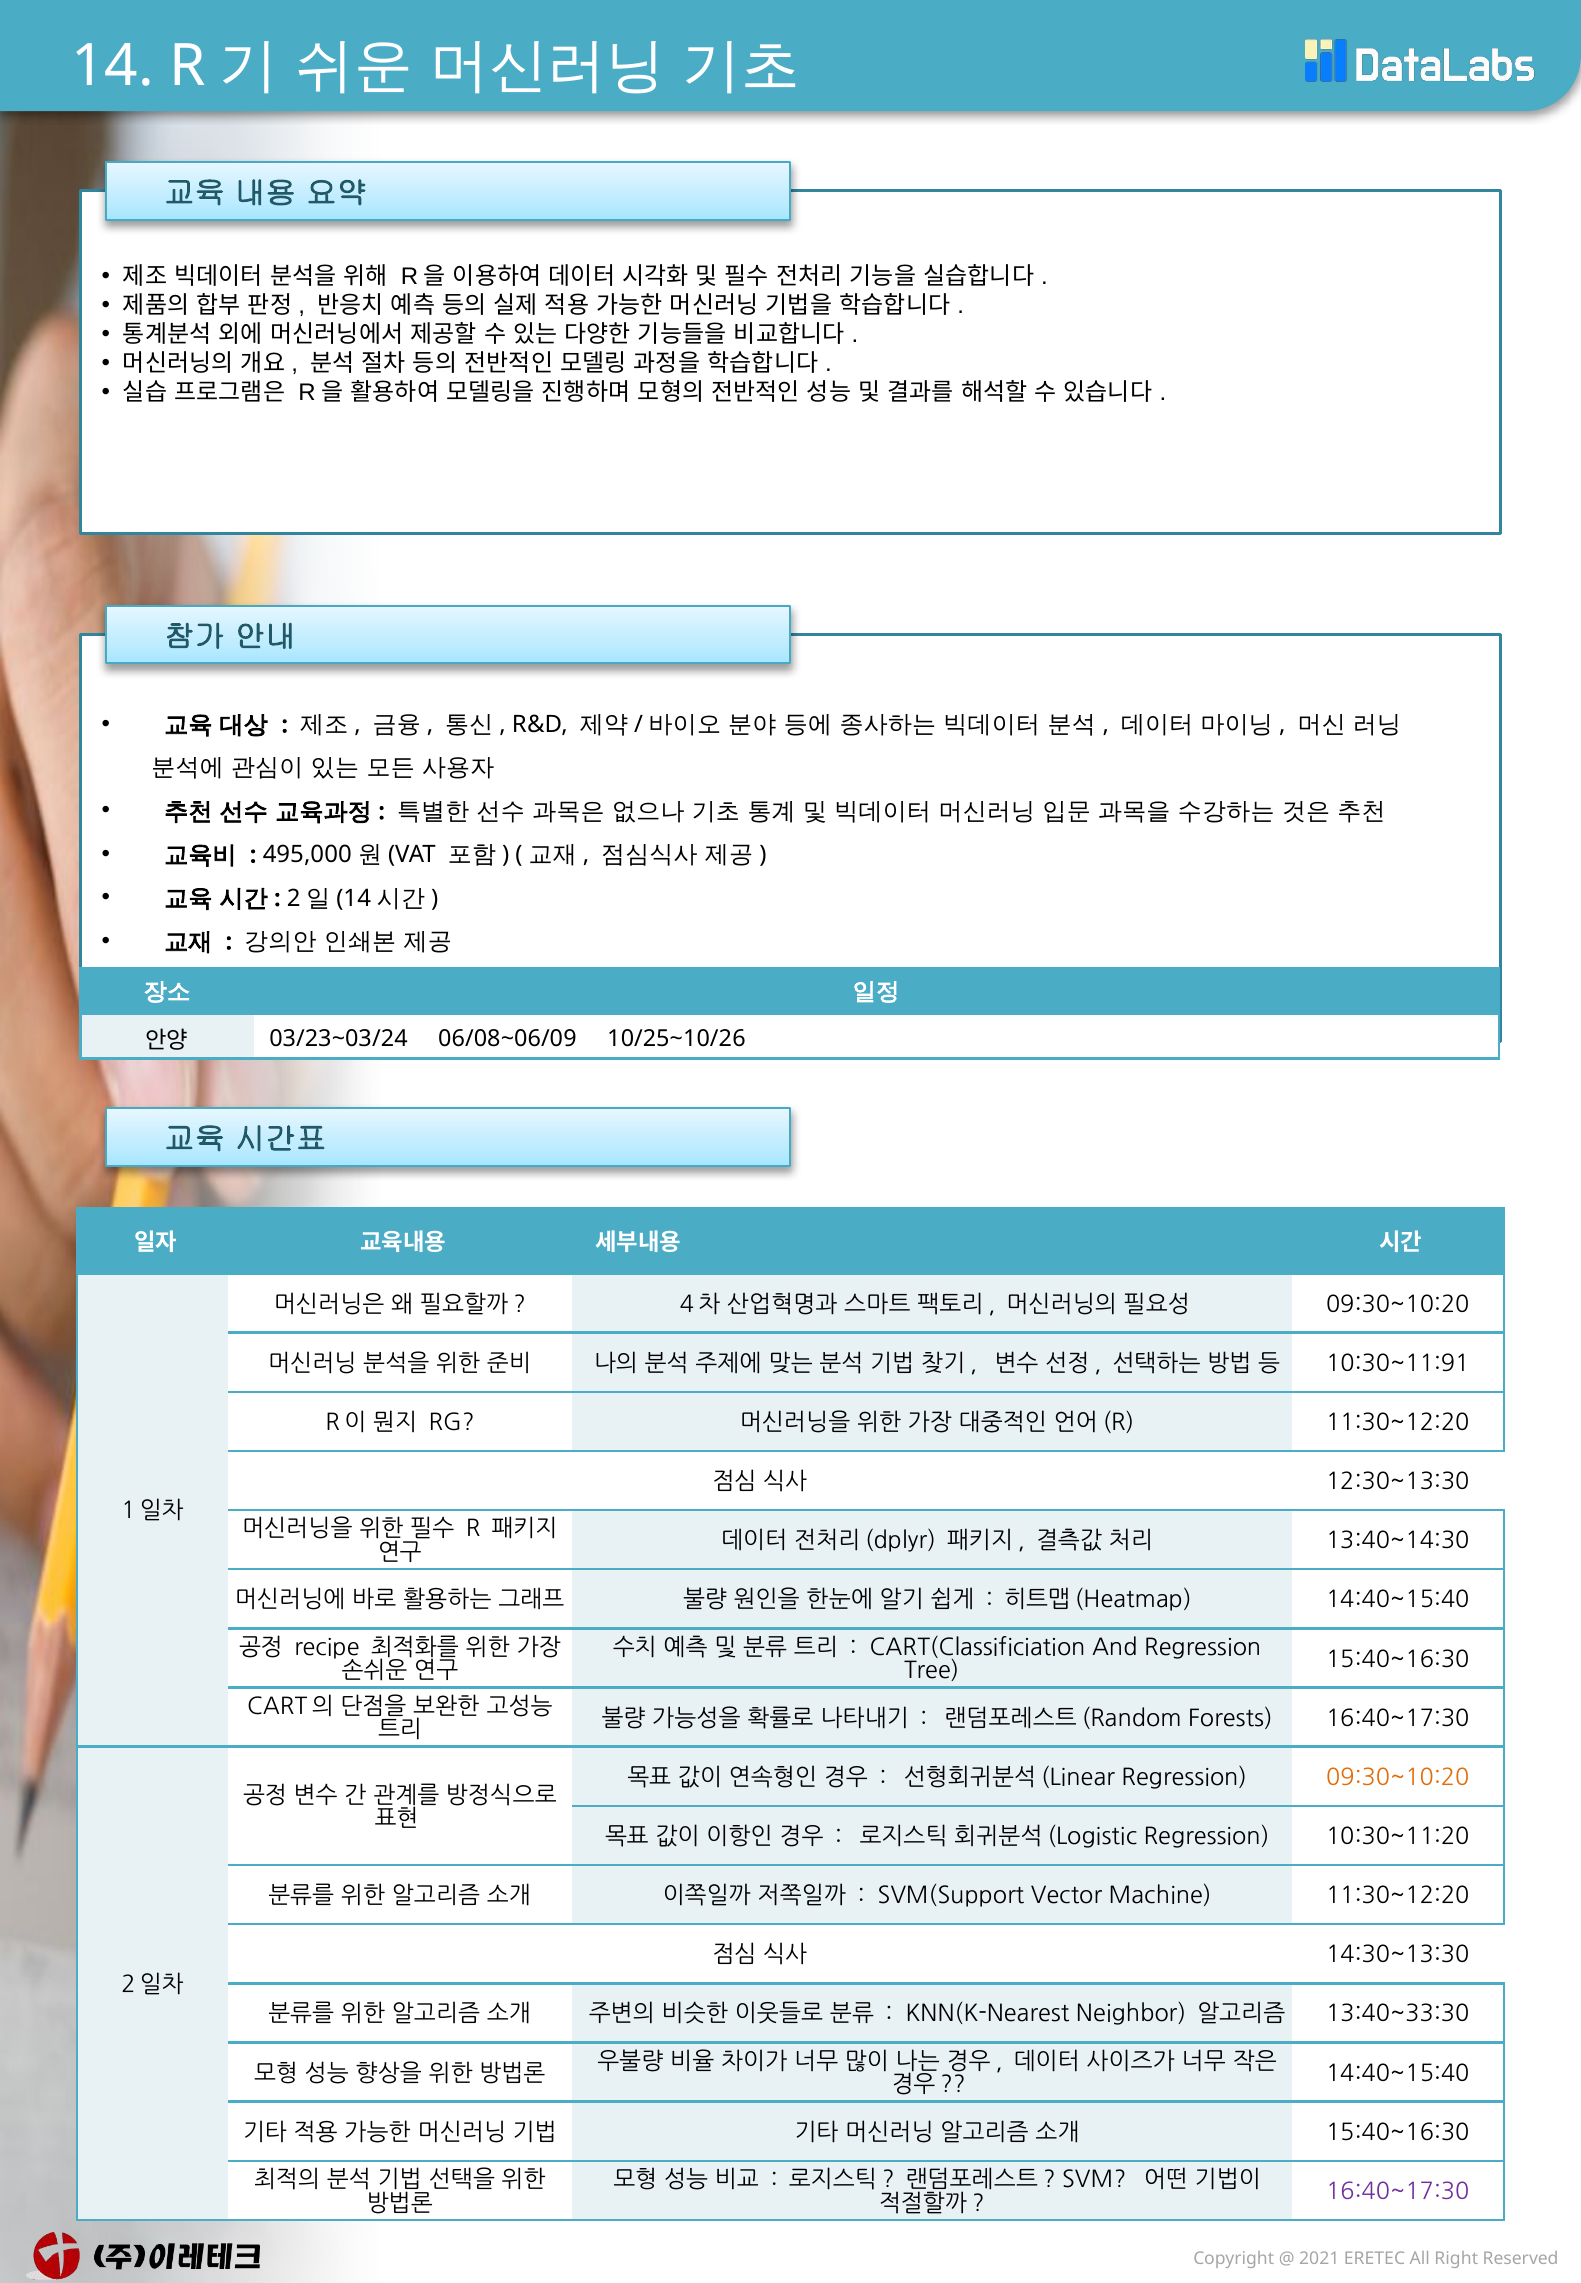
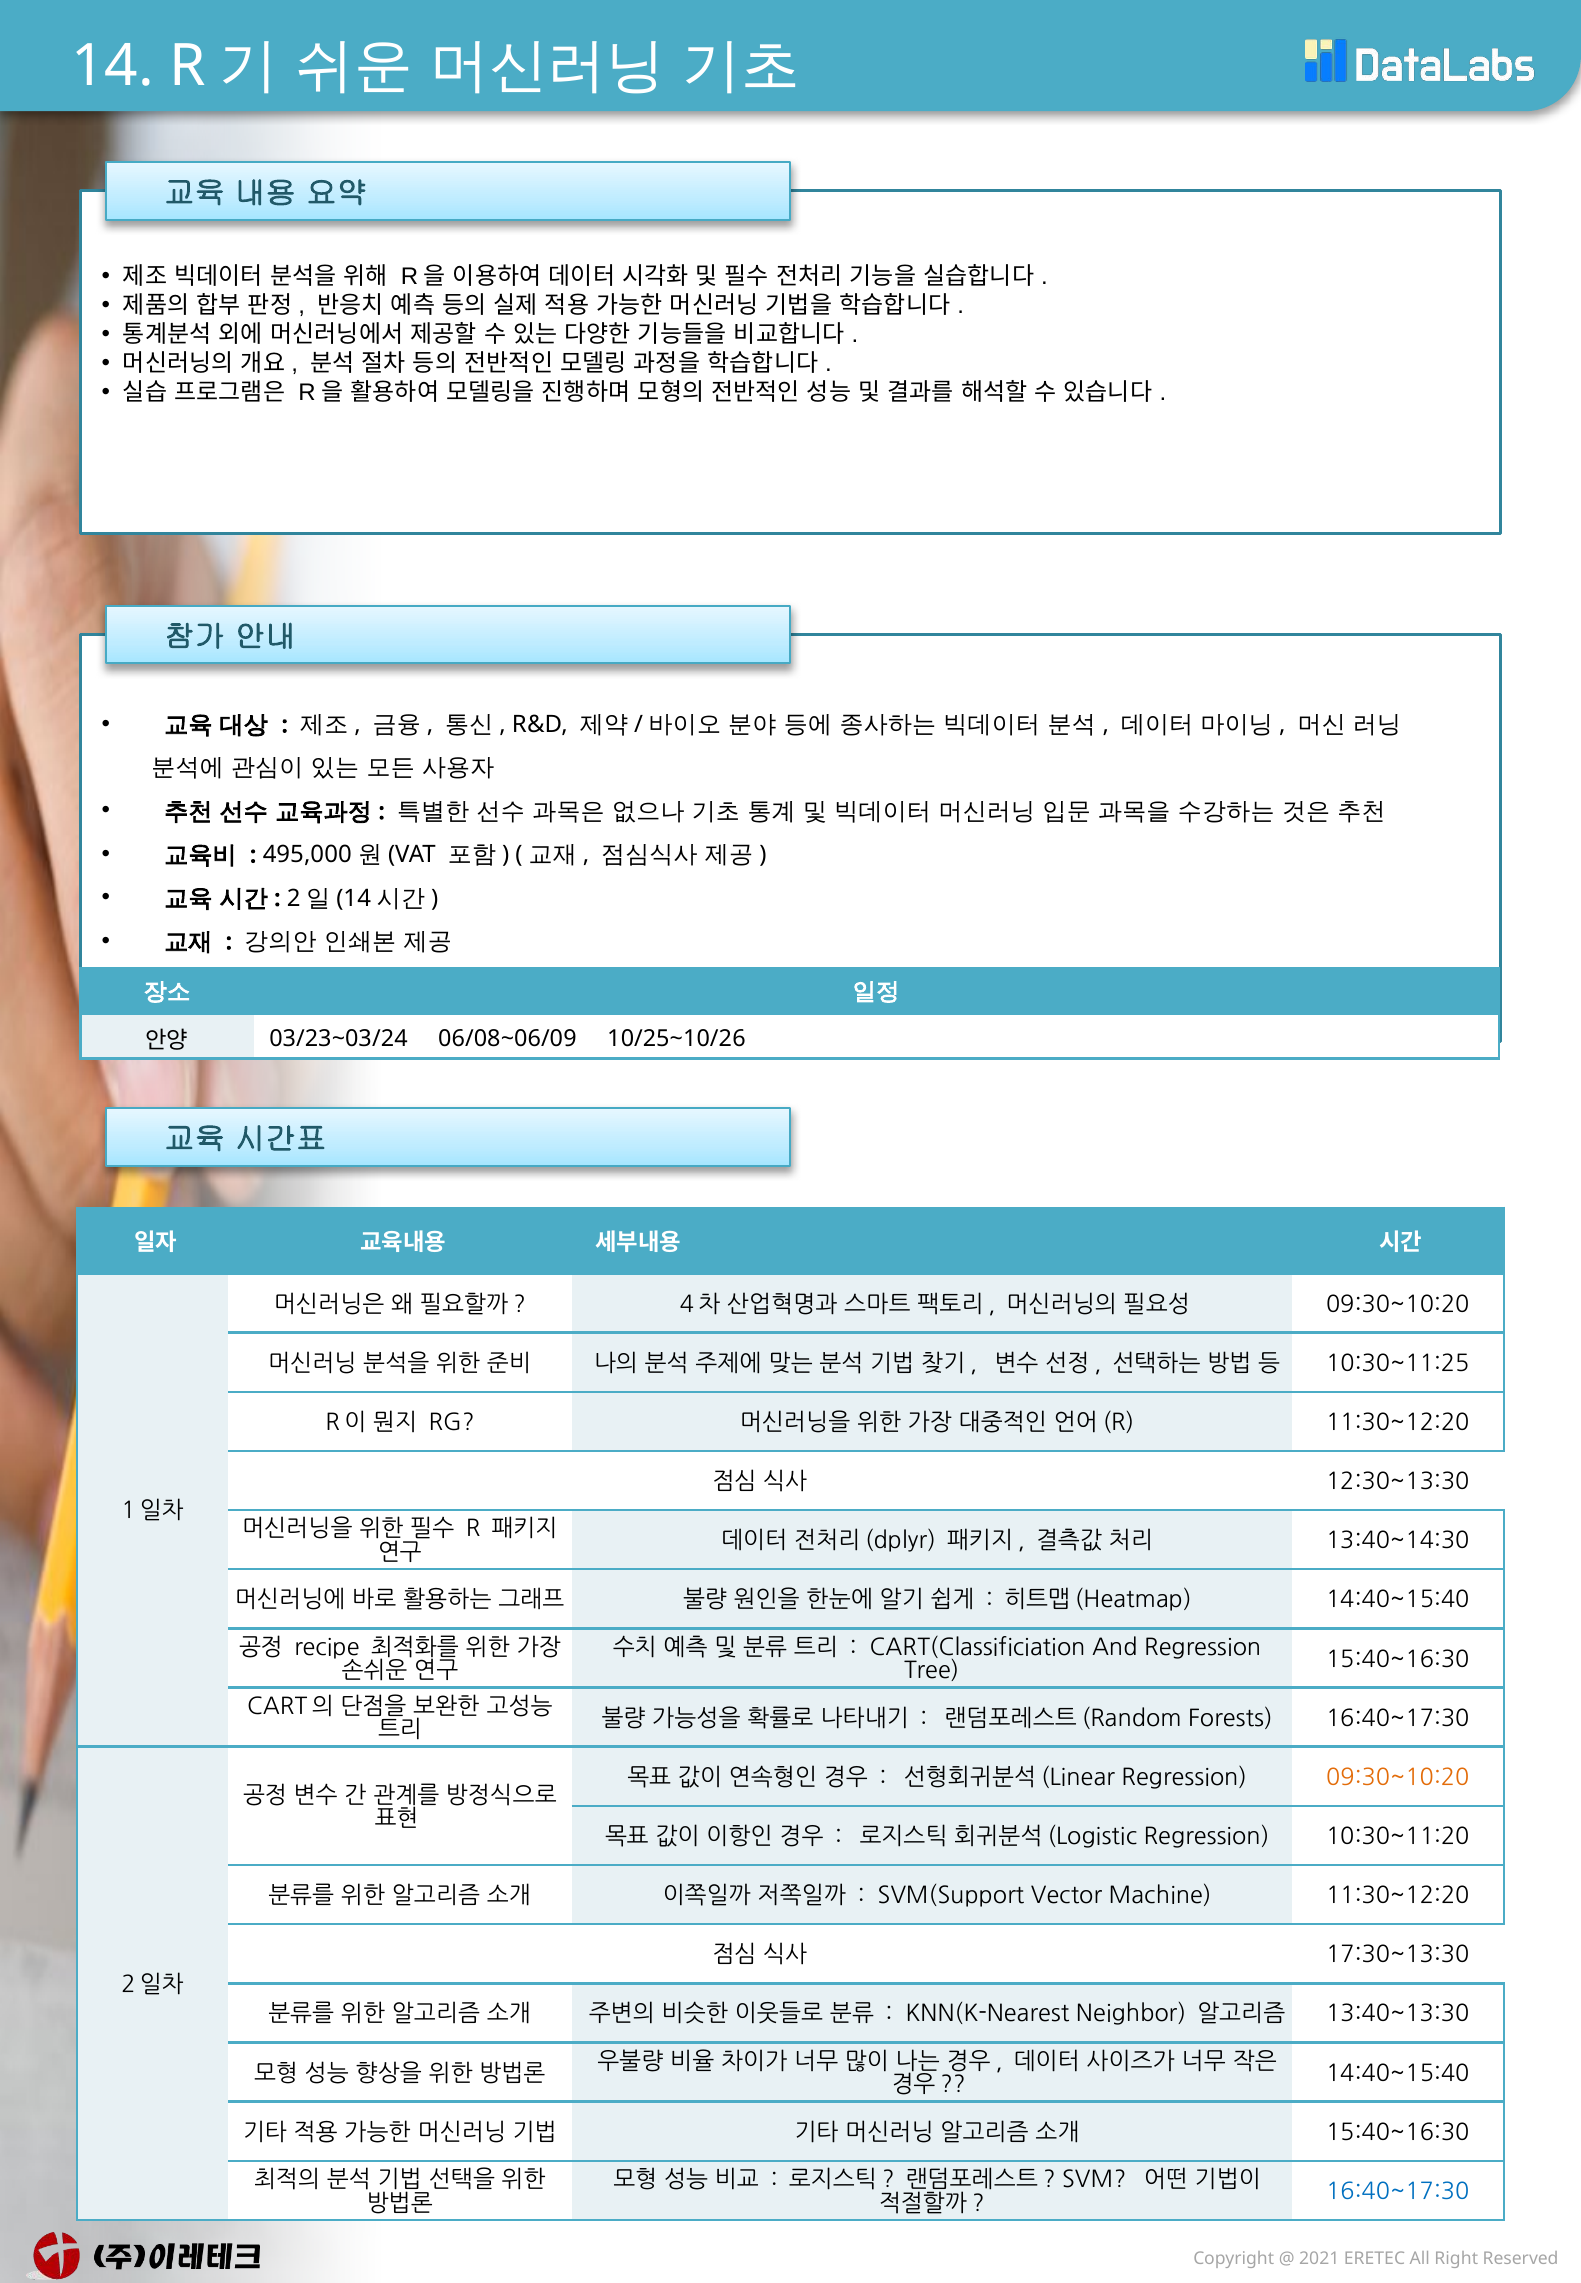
10:30~11:91: 10:30~11:91 -> 10:30~11:25 (1398, 1364)
14:30~13:30: 14:30~13:30 -> 17:30~13:30 (1398, 1956)
13:40~33:30: 13:40~33:30 -> 13:40~13:30 (1398, 2015)
16:40~17:30 colour: purple -> blue (1398, 2192)
